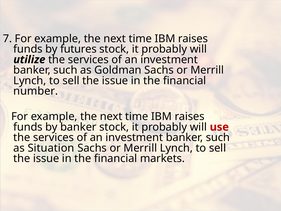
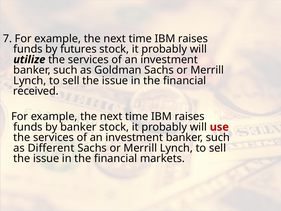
number: number -> received (36, 91)
Situation: Situation -> Different (51, 148)
